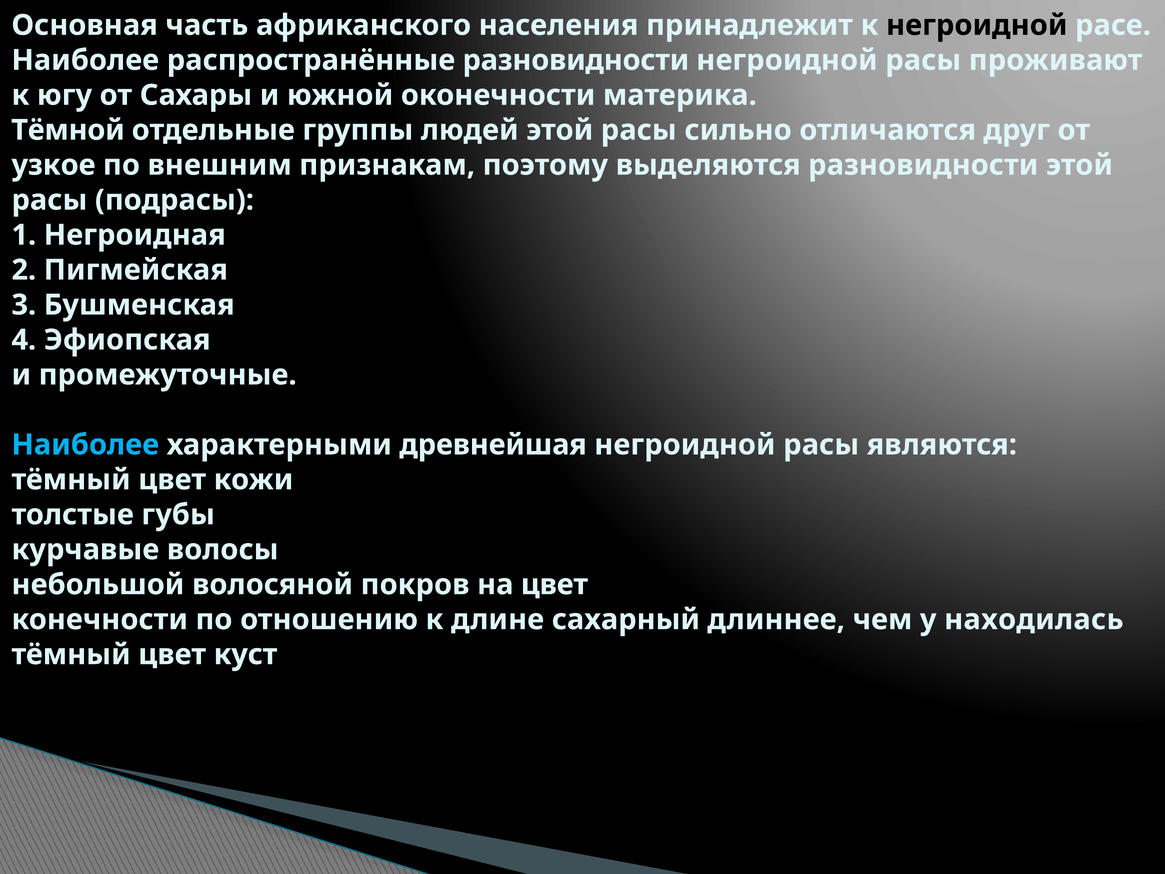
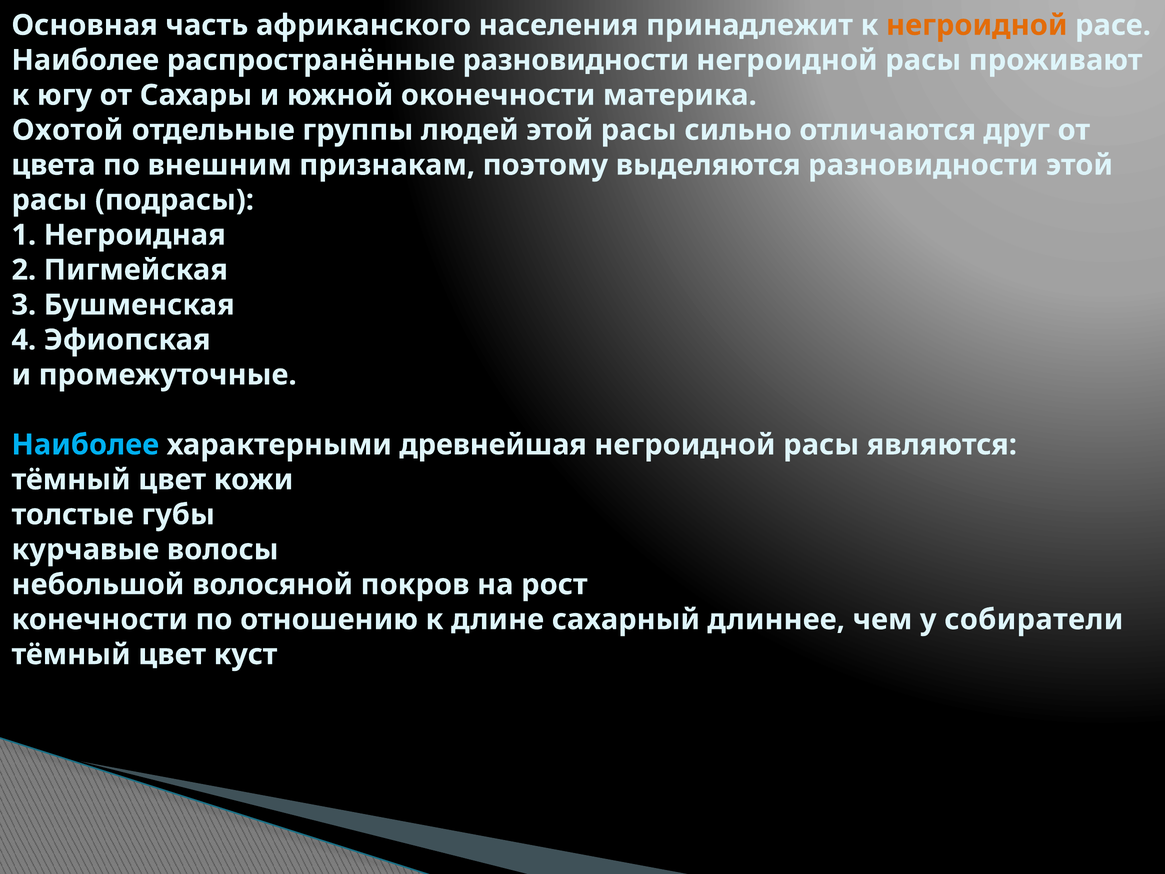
негроидной colour: black -> orange (977, 25)
Тёмной: Тёмной -> Охотой (68, 130)
узкое: узкое -> цвета (54, 165)
на цвет: цвет -> рост (554, 584)
находилась: находилась -> собиратели (1034, 619)
